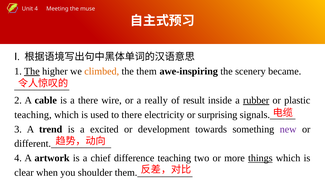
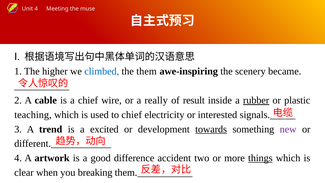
The underline: present -> none (32, 71)
climbed colour: orange -> blue (102, 71)
a there: there -> chief (88, 100)
to there: there -> chief (132, 115)
surprising: surprising -> interested (217, 115)
towards underline: none -> present (211, 129)
chief: chief -> good (101, 158)
difference teaching: teaching -> accident (174, 158)
shoulder: shoulder -> breaking (95, 172)
